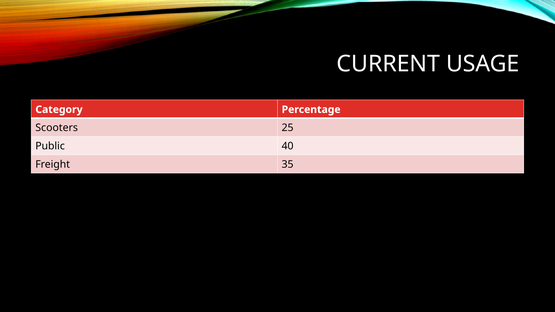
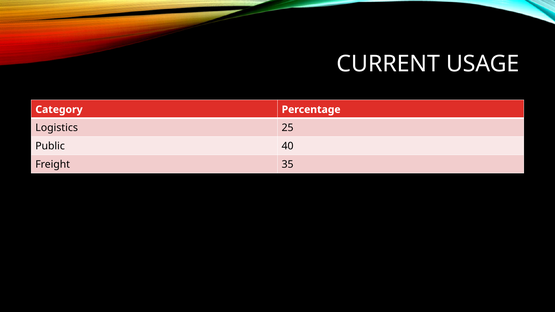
Scooters: Scooters -> Logistics (57, 128)
